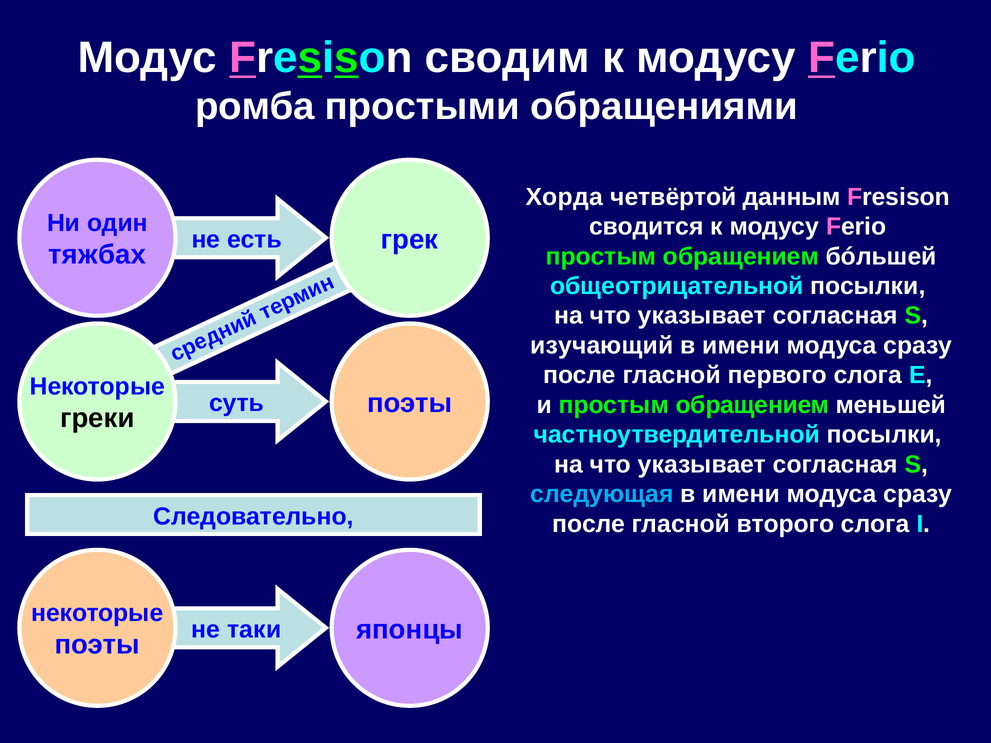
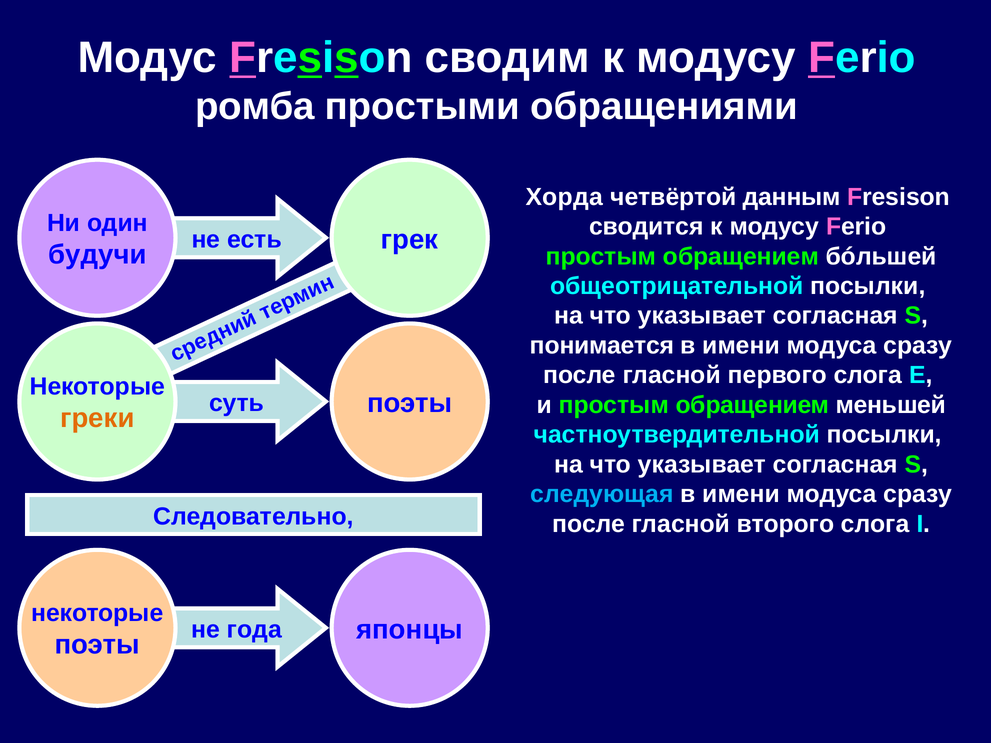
тяжбах: тяжбах -> будучи (97, 255)
изучающий: изучающий -> понимается (602, 346)
греки colour: black -> orange (97, 418)
таки: таки -> года (254, 630)
